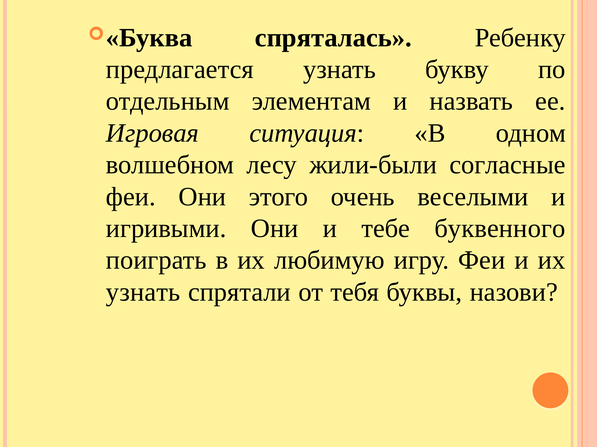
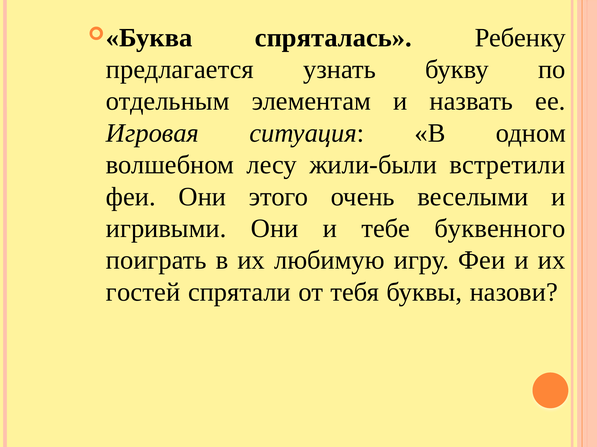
согласные: согласные -> встретили (507, 165)
узнать: узнать -> гостей (143, 292)
